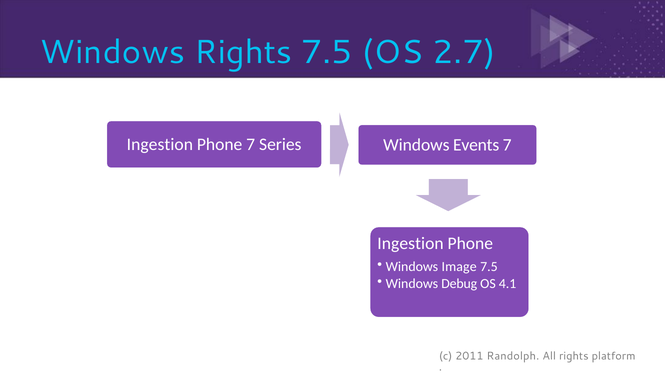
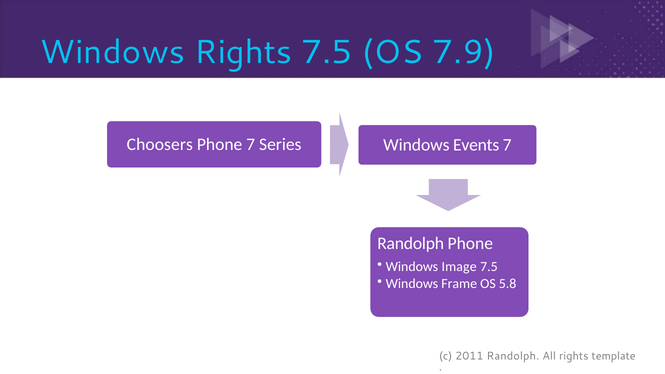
2.7: 2.7 -> 7.9 (464, 52)
Ingestion: Ingestion -> Choosers (160, 144)
Ingestion: Ingestion -> Randolph (411, 244)
Debug: Debug -> Frame (459, 284)
4.1: 4.1 -> 5.8 (508, 284)
platform: platform -> template (614, 356)
